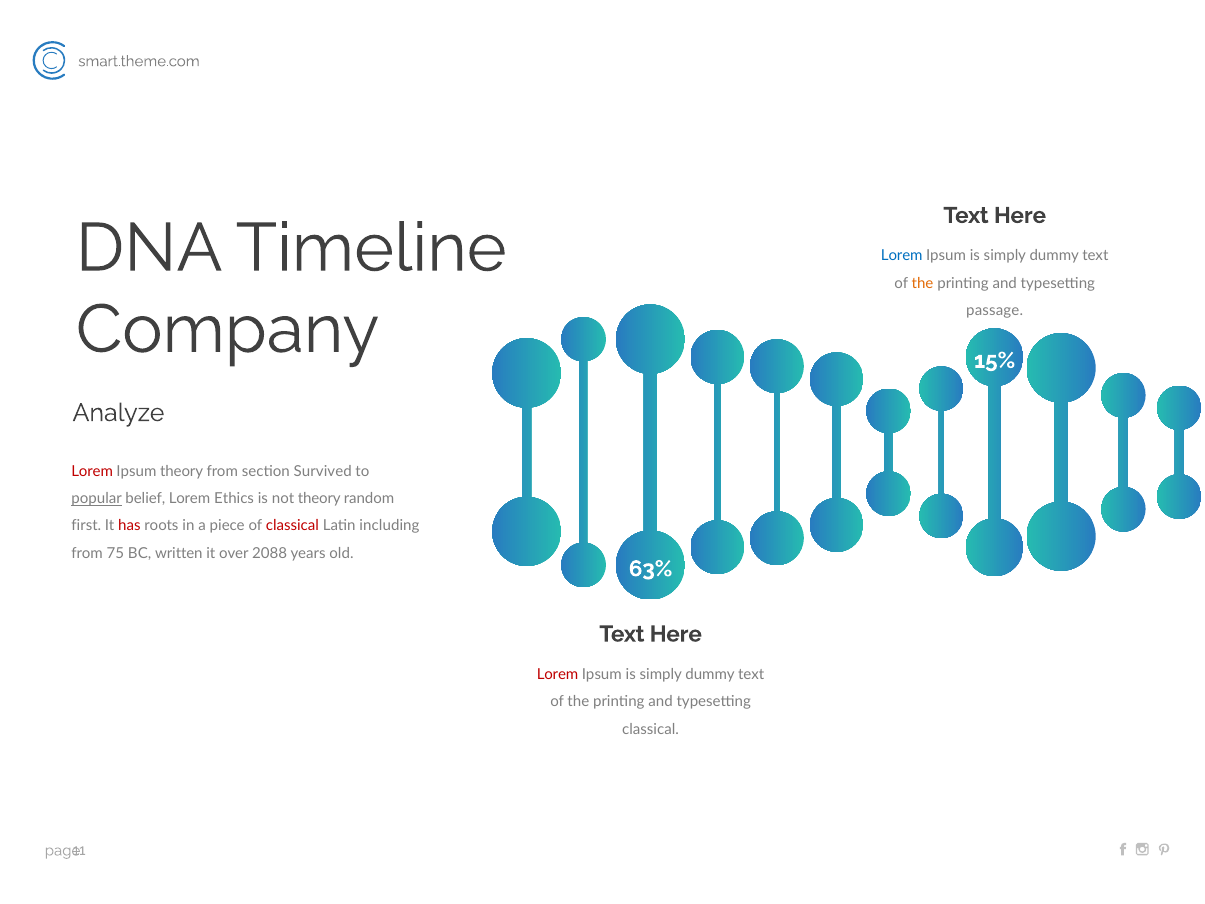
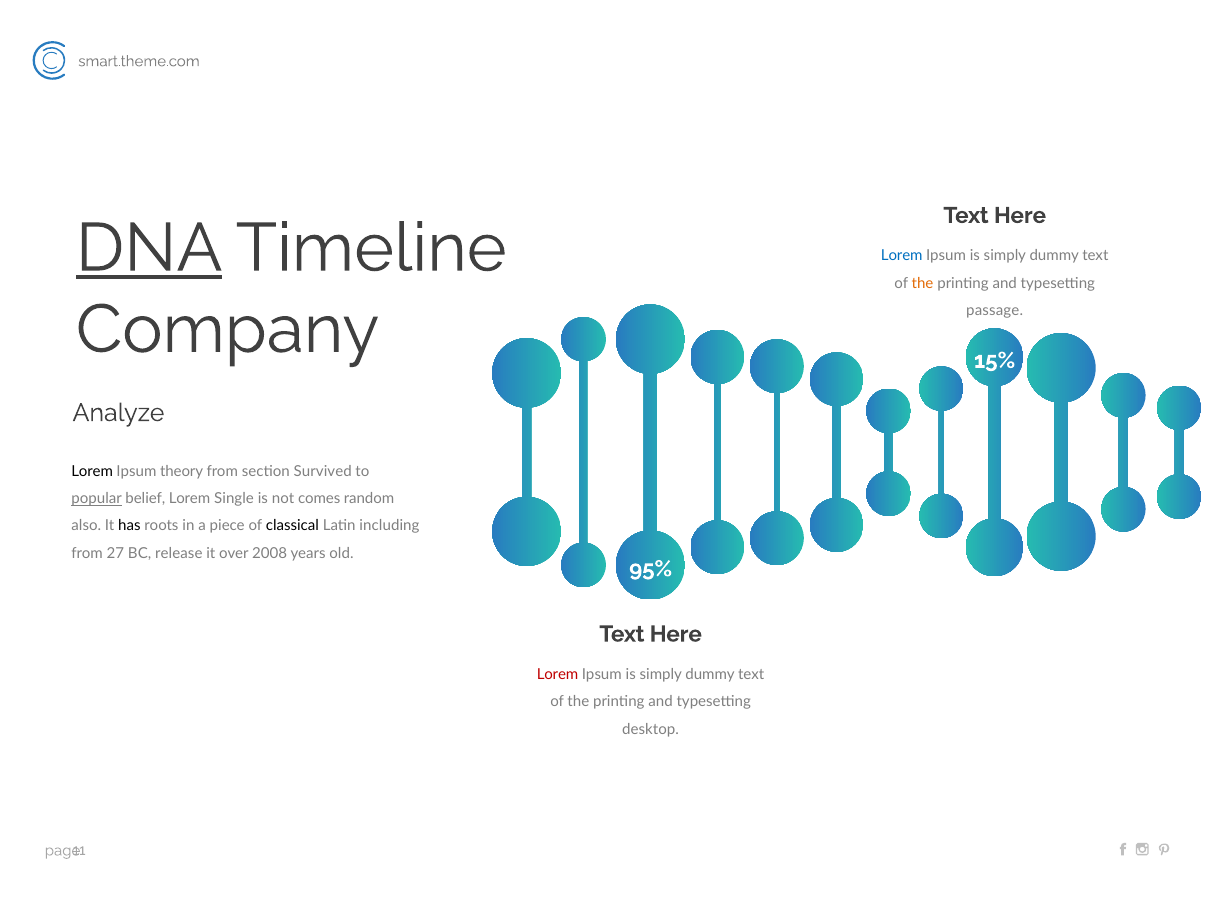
DNA underline: none -> present (149, 248)
Lorem colour: red -> black (92, 471)
Ethics: Ethics -> Single (234, 499)
not theory: theory -> comes (319, 499)
first: first -> also (86, 526)
has colour: red -> black (129, 526)
classical colour: red -> black (292, 526)
75: 75 -> 27 (115, 553)
written: written -> release (179, 553)
2088: 2088 -> 2008 (270, 553)
63%: 63% -> 95% (651, 569)
classical: classical -> desktop (651, 729)
